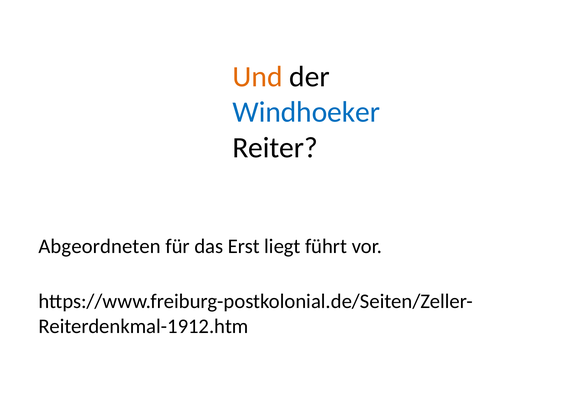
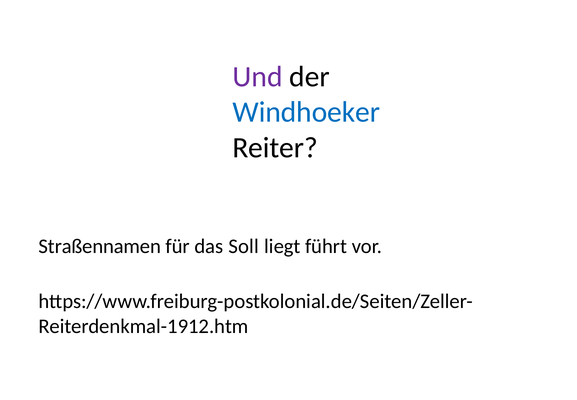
Und colour: orange -> purple (258, 77)
Abgeordneten: Abgeordneten -> Straßennamen (100, 246)
Erst: Erst -> Soll (244, 246)
